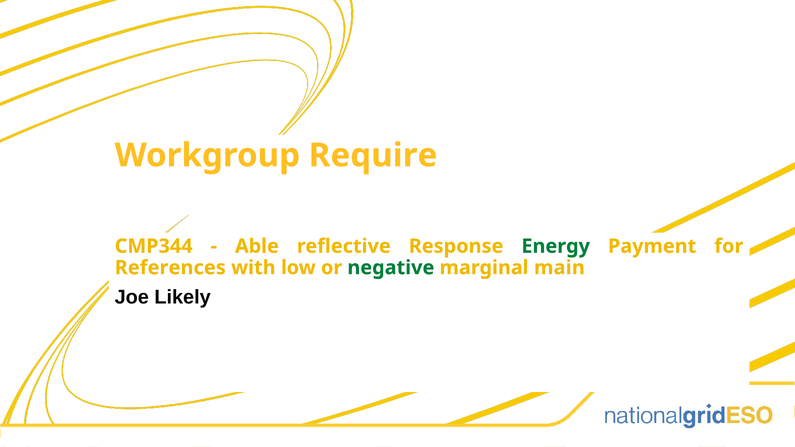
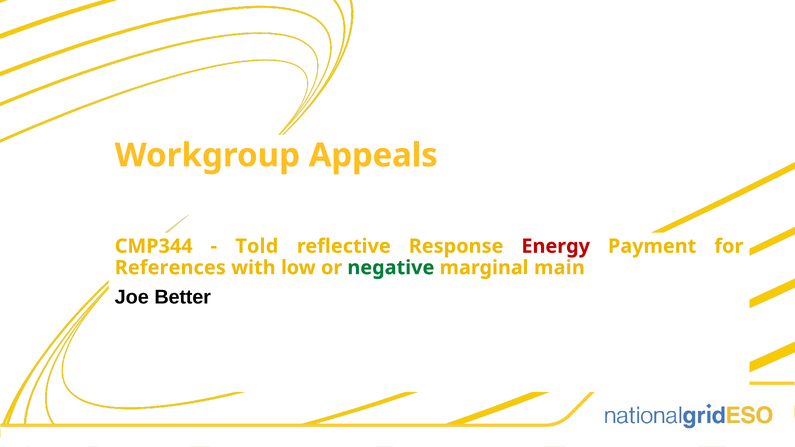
Require: Require -> Appeals (373, 155)
Able: Able -> Told (257, 246)
Energy colour: green -> red (556, 246)
Likely: Likely -> Better (183, 298)
